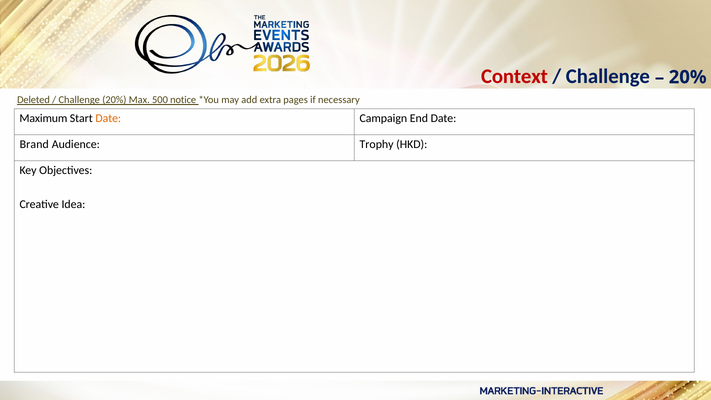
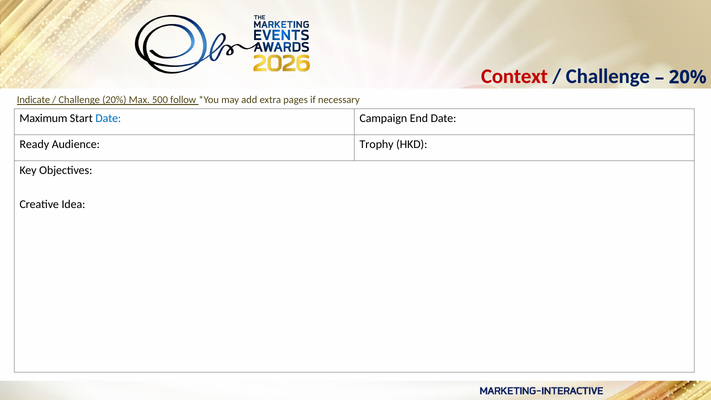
Deleted: Deleted -> Indicate (34, 100)
notice: notice -> follow (183, 100)
Date colour: orange -> blue (108, 118)
Brand: Brand -> Ready (34, 144)
